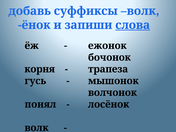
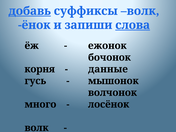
добавь underline: none -> present (30, 11)
трапеза: трапеза -> данные (108, 69)
понял: понял -> много (40, 104)
